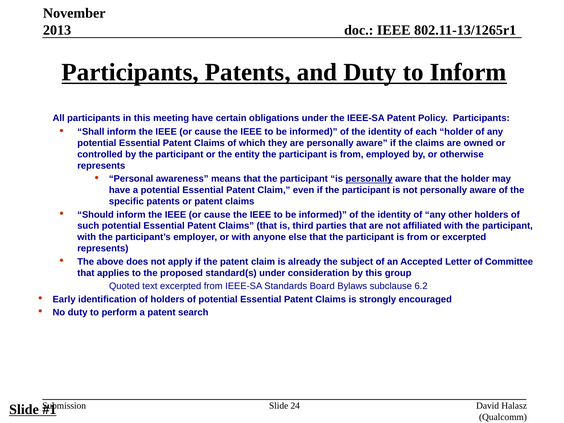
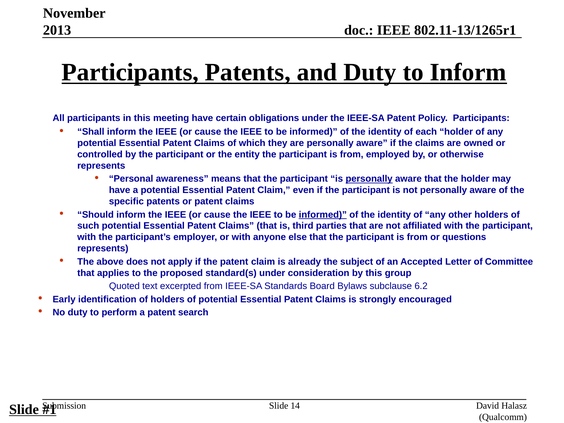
informed underline: none -> present (323, 215)
or excerpted: excerpted -> questions (464, 237)
24: 24 -> 14 (295, 406)
